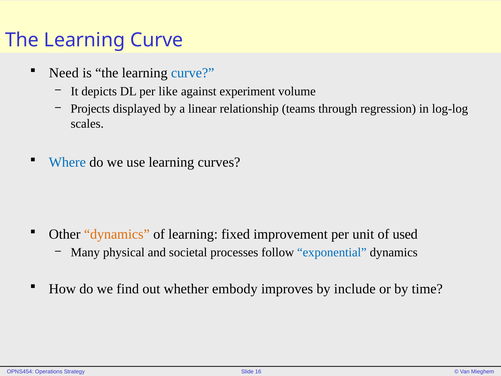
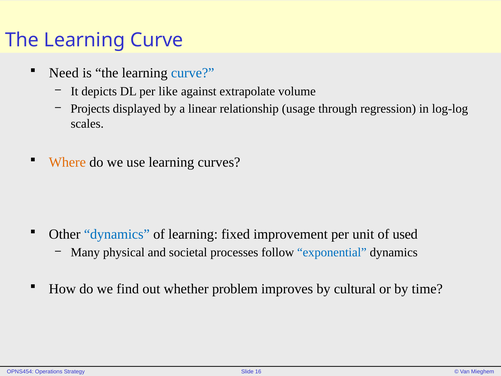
experiment: experiment -> extrapolate (247, 91)
teams: teams -> usage (298, 109)
Where colour: blue -> orange (67, 162)
dynamics colour: orange -> blue (117, 234)
embody: embody -> problem (235, 289)
include: include -> cultural (355, 289)
